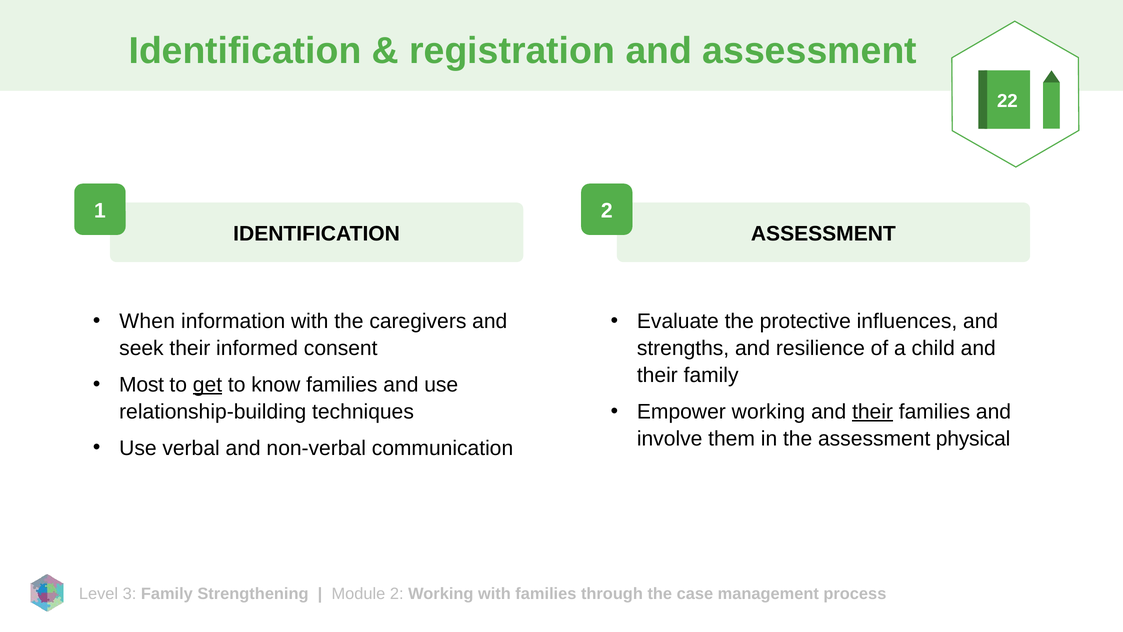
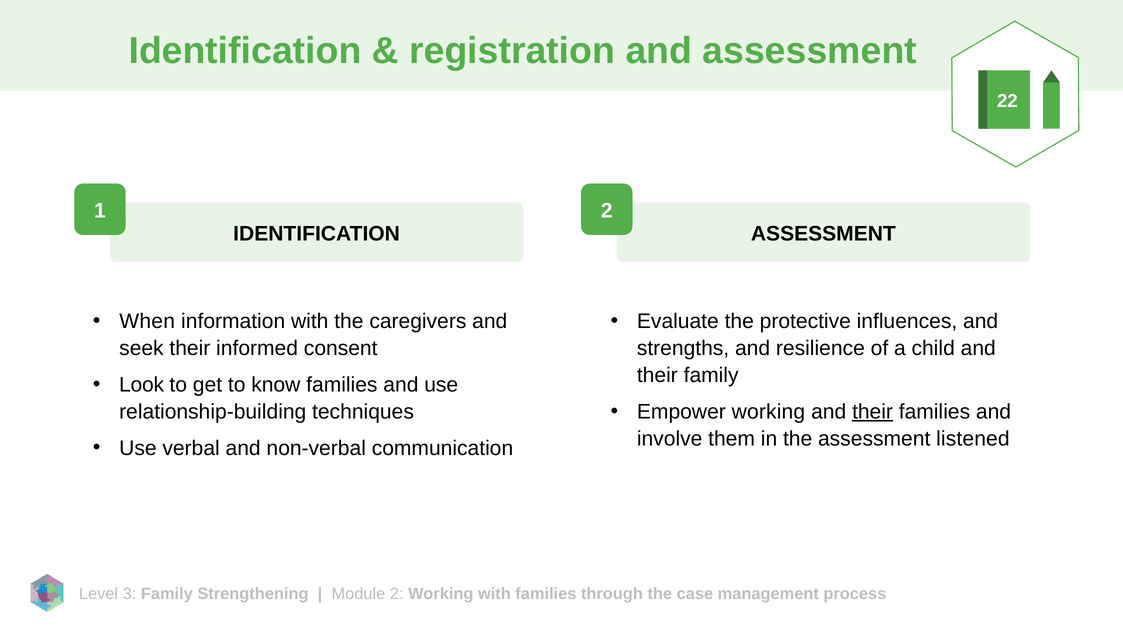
Most: Most -> Look (142, 384)
get underline: present -> none (207, 384)
physical: physical -> listened (973, 439)
